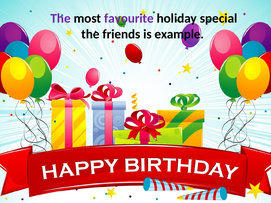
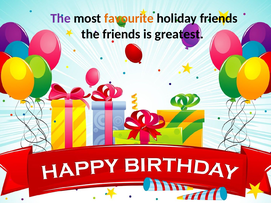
favourite colour: purple -> orange (129, 18)
holiday special: special -> friends (219, 18)
example: example -> greatest (179, 34)
